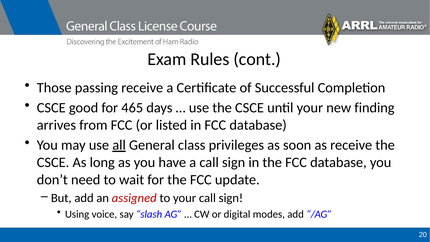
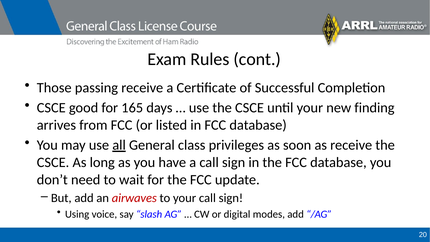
465: 465 -> 165 (132, 108)
assigned: assigned -> airwaves (134, 198)
